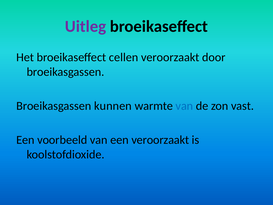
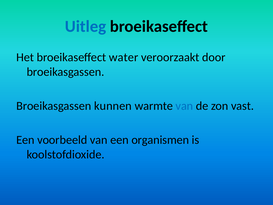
Uitleg colour: purple -> blue (86, 26)
cellen: cellen -> water (124, 57)
een veroorzaakt: veroorzaakt -> organismen (160, 140)
